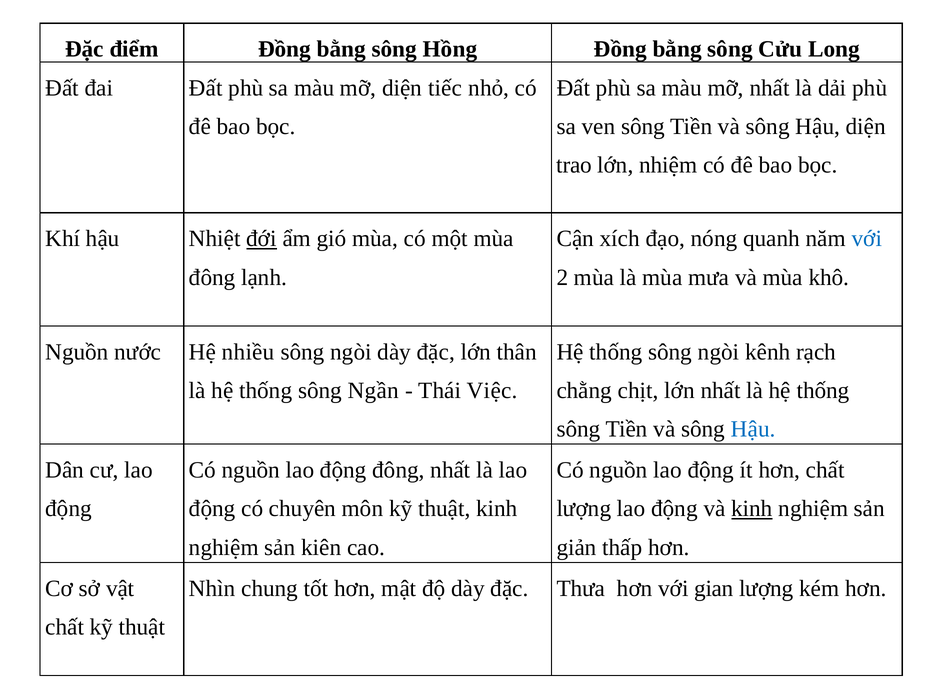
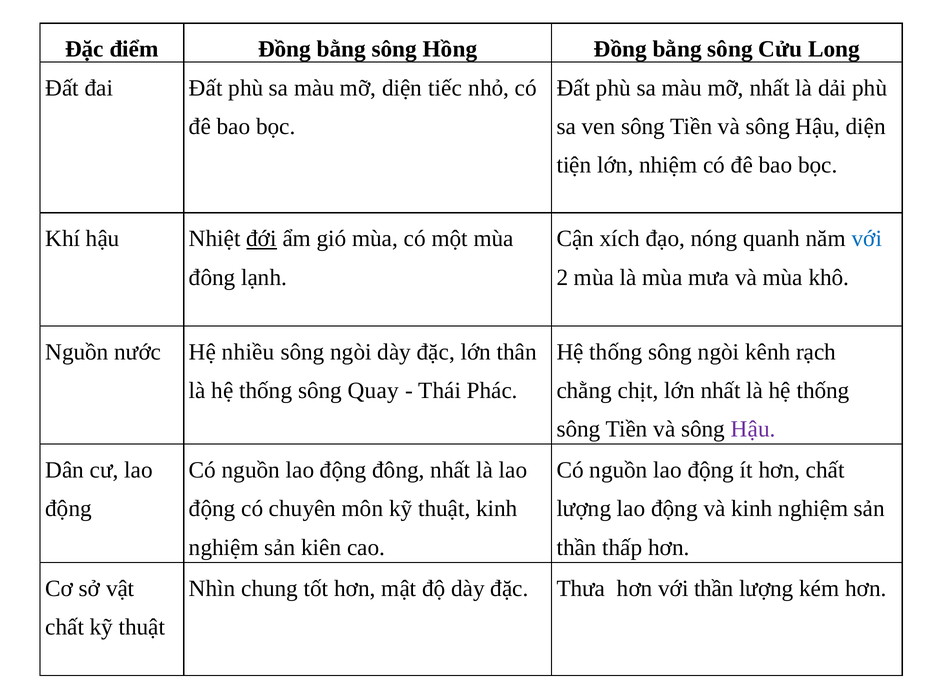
trao: trao -> tiện (574, 165)
Ngần: Ngần -> Quay (373, 391)
Việc: Việc -> Phác (492, 391)
Hậu colour: blue -> purple (753, 429)
kinh underline: present -> none (752, 509)
giản: giản -> thần (577, 548)
với gian: gian -> thần (714, 589)
